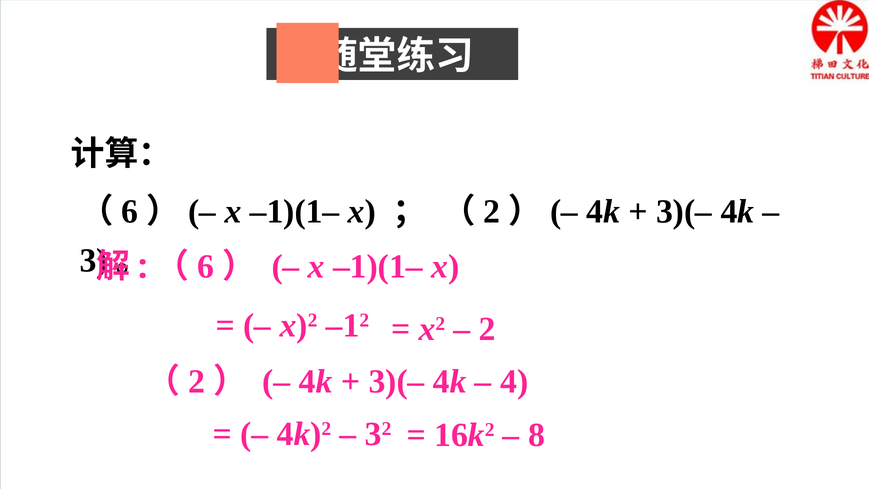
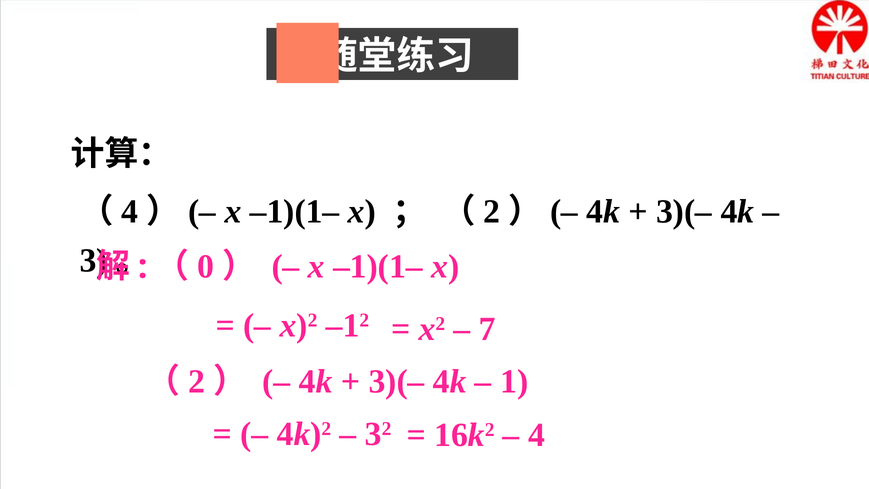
6: 6 -> 4 (130, 212)
6: 6 -> 0 (206, 267)
2: 2 -> 7 (487, 329)
4: 4 -> 1 (514, 382)
8: 8 -> 4 (537, 435)
